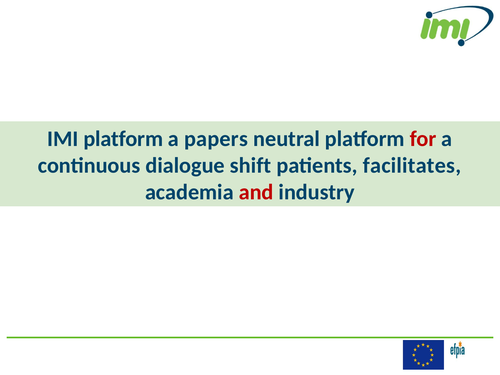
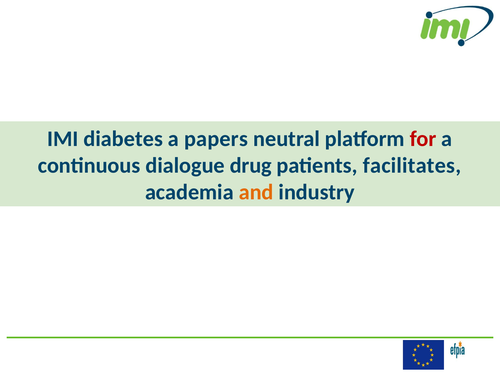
IMI platform: platform -> diabetes (123, 139)
shift: shift -> drug (251, 165)
and colour: red -> orange (256, 192)
